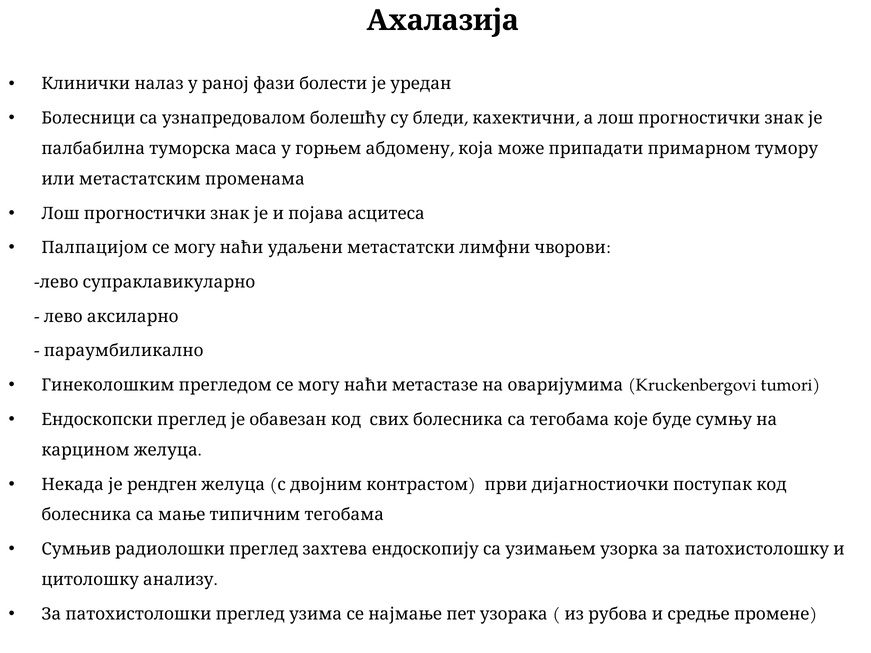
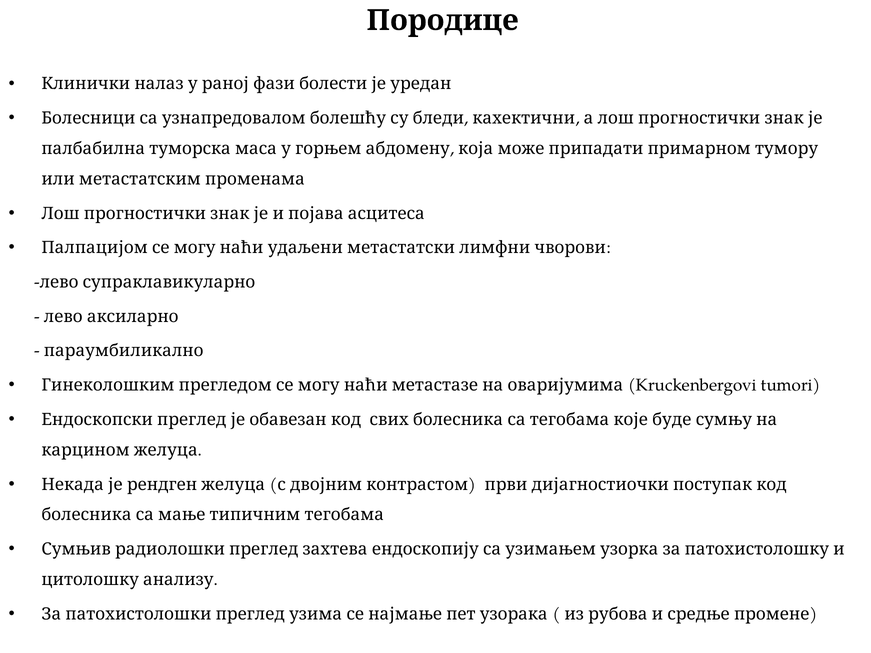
Ахалазија: Ахалазија -> Породице (443, 20)
